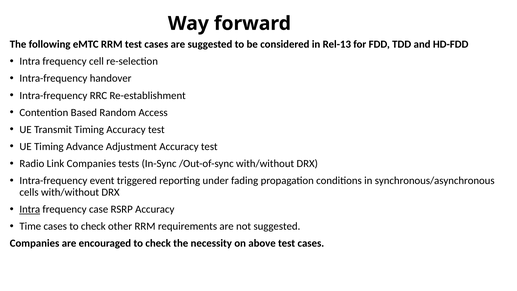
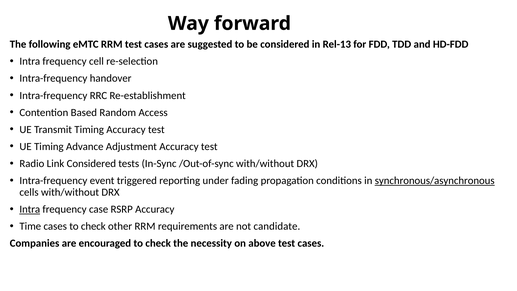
Link Companies: Companies -> Considered (91, 163)
synchronous/asynchronous underline: none -> present (435, 180)
not suggested: suggested -> candidate (277, 226)
